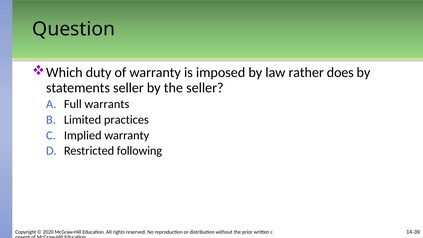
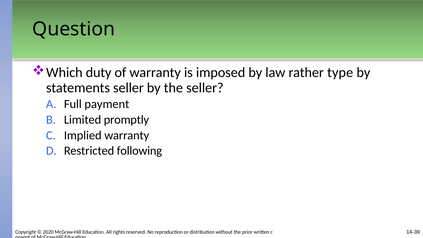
does: does -> type (340, 72)
warrants: warrants -> payment (107, 104)
practices: practices -> promptly (126, 120)
